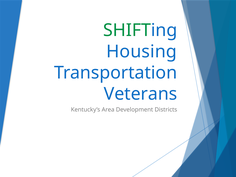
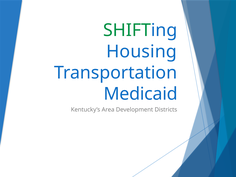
Veterans: Veterans -> Medicaid (141, 94)
